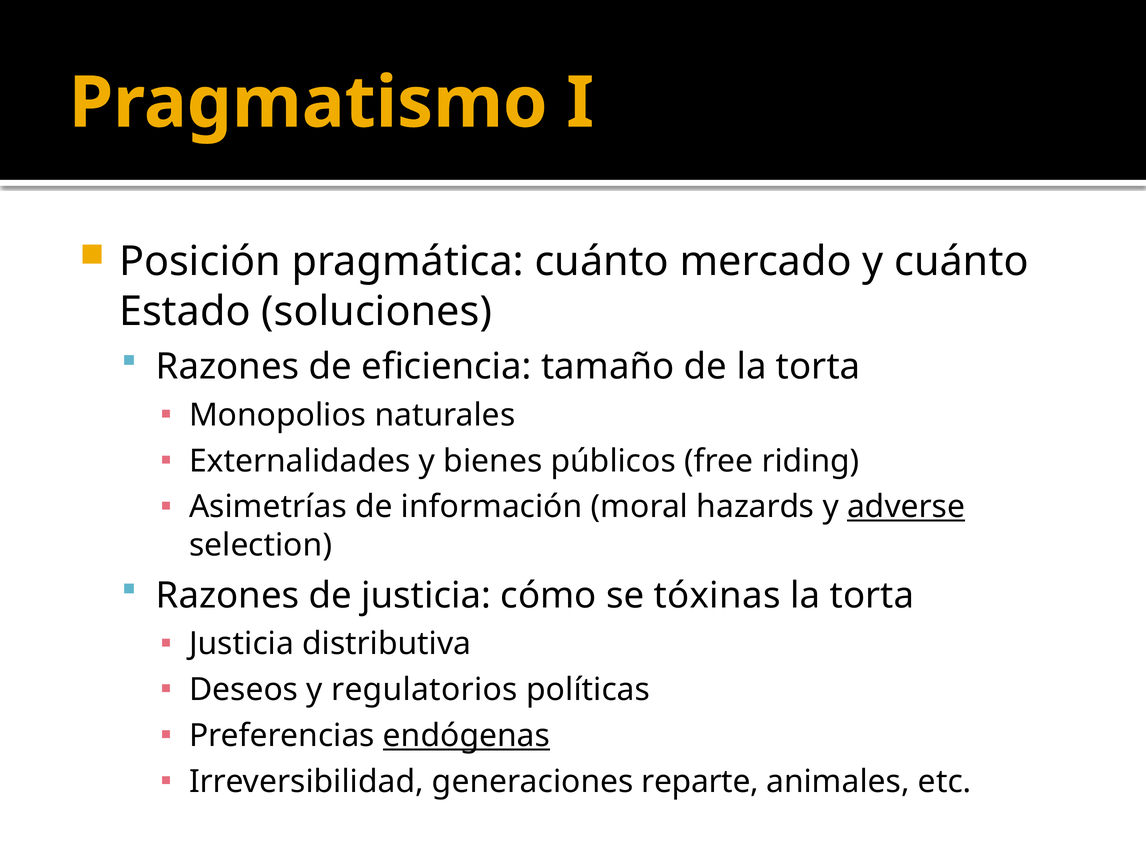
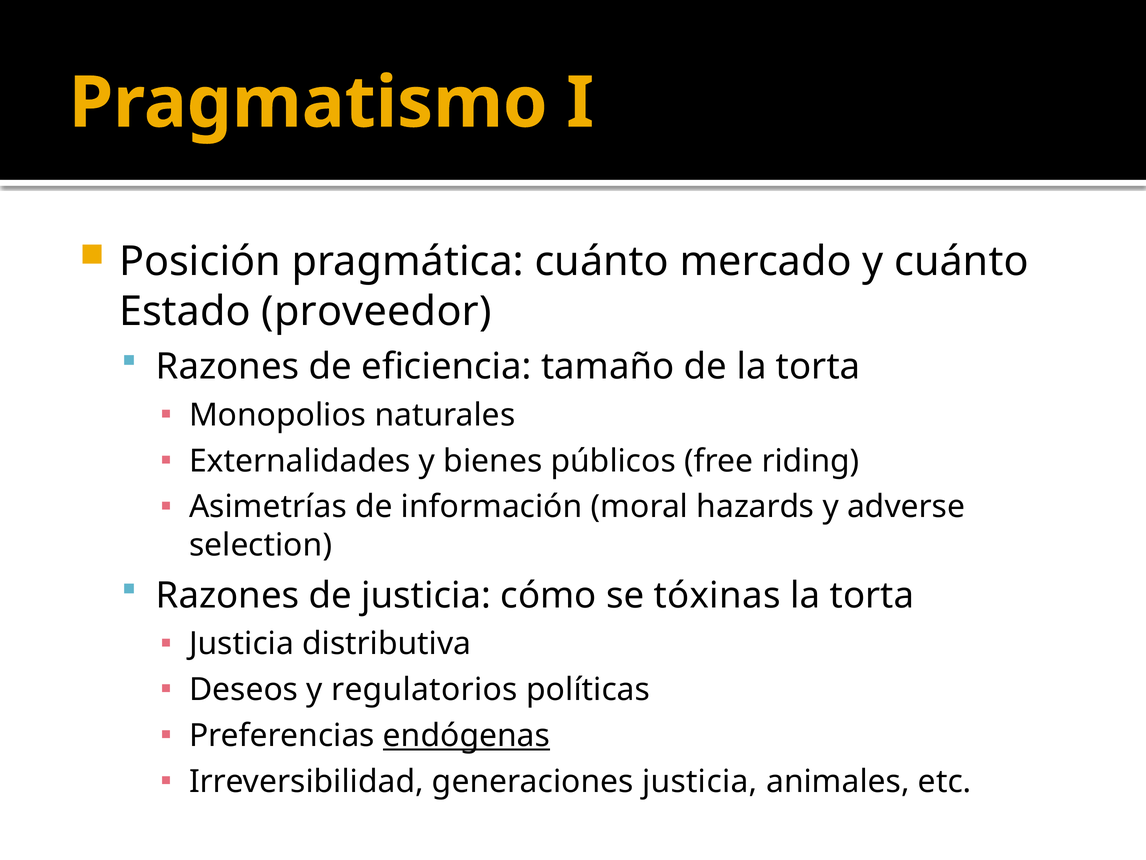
soluciones: soluciones -> proveedor (377, 311)
adverse underline: present -> none (906, 507)
generaciones reparte: reparte -> justicia (700, 781)
